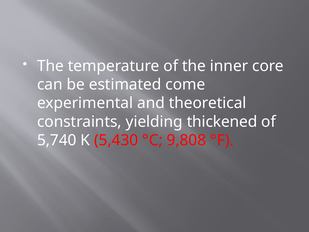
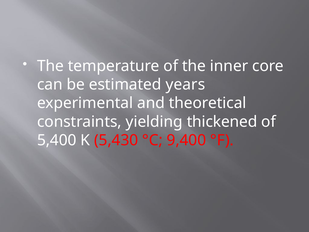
come: come -> years (185, 84)
5,740: 5,740 -> 5,400 (57, 140)
9,808: 9,808 -> 9,400 (186, 140)
